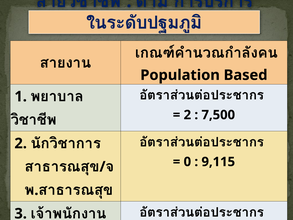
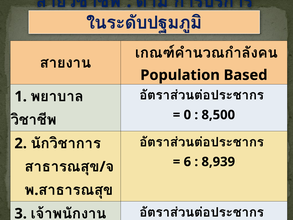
2: 2 -> 0 (187, 115)
7,500: 7,500 -> 8,500 (218, 115)
0: 0 -> 6 (187, 162)
9,115: 9,115 -> 8,939 (218, 162)
